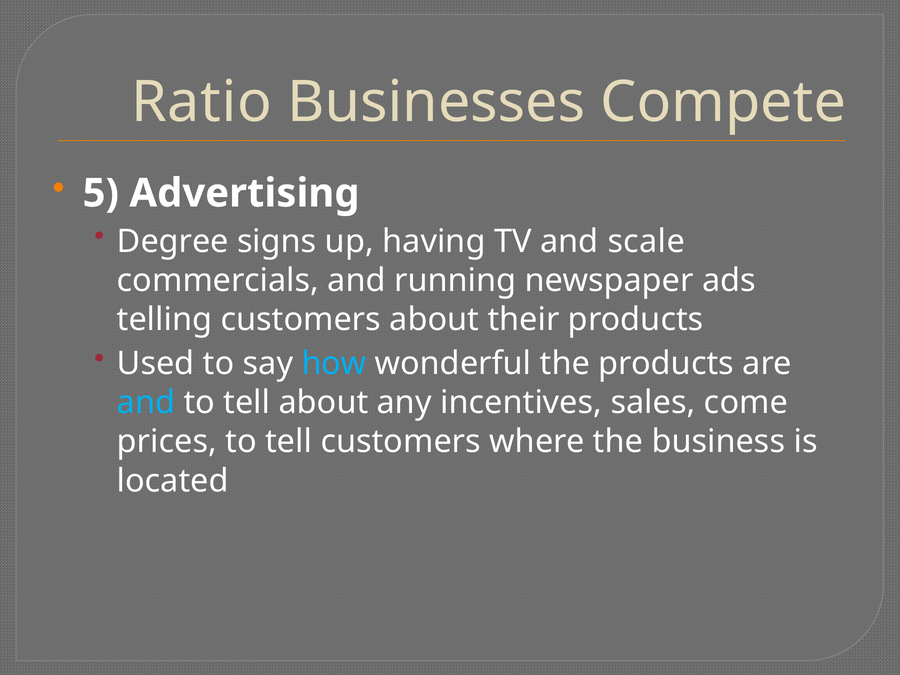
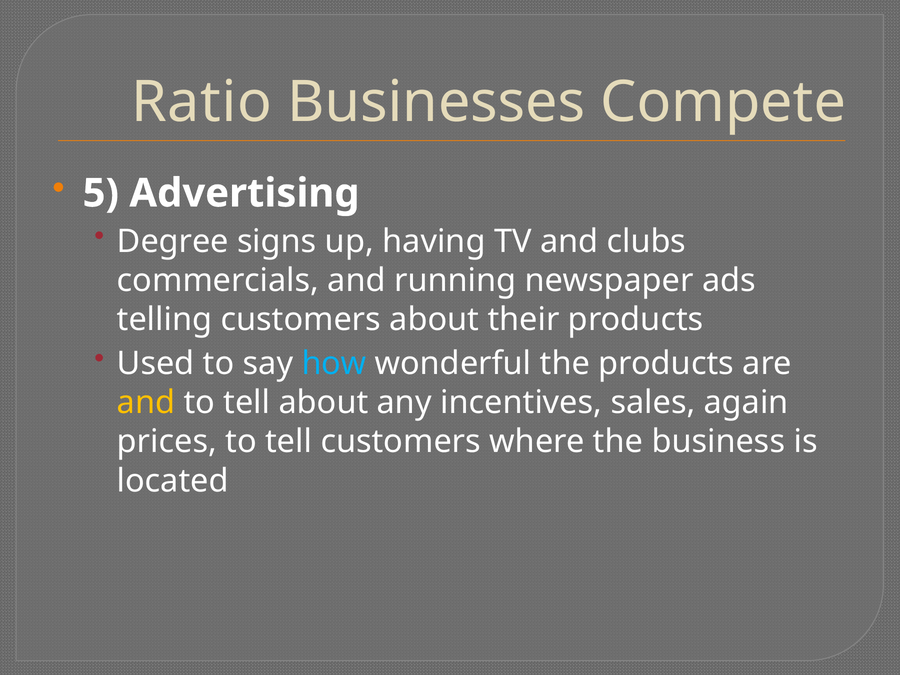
scale: scale -> clubs (646, 241)
and colour: light blue -> yellow (146, 403)
come: come -> again (746, 403)
